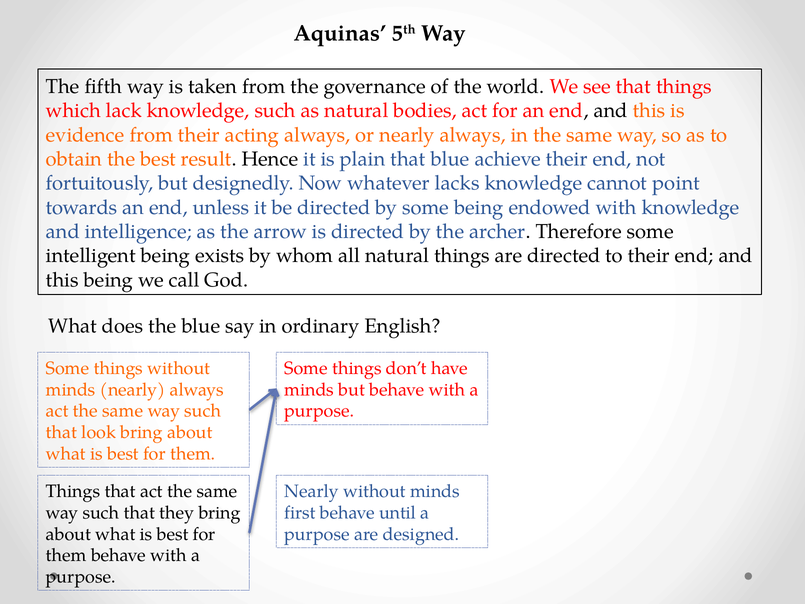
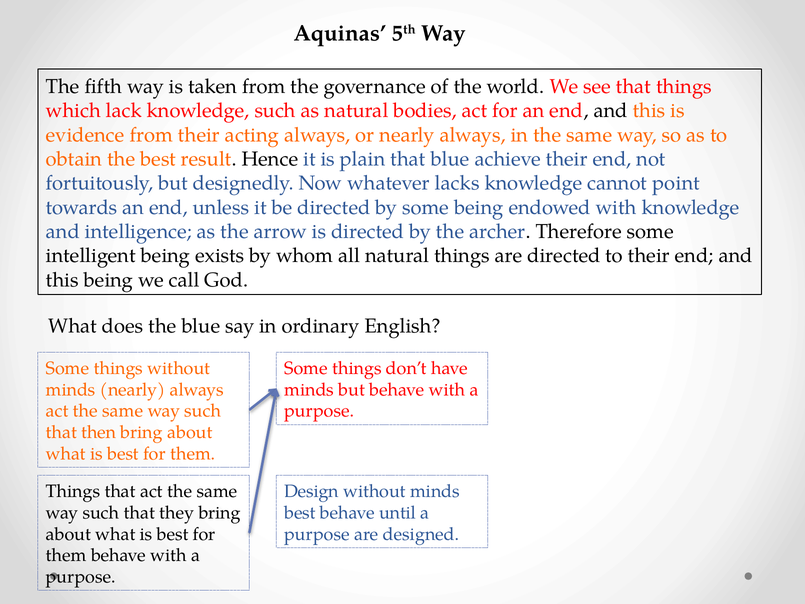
look: look -> then (99, 432)
Nearly: Nearly -> Design (312, 491)
first: first -> best (300, 512)
